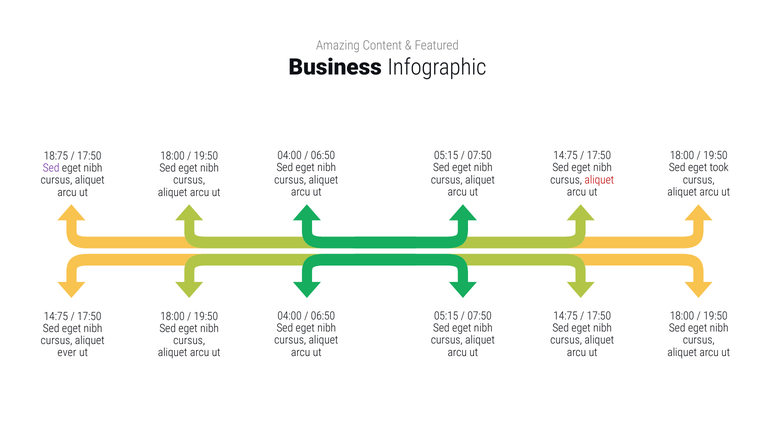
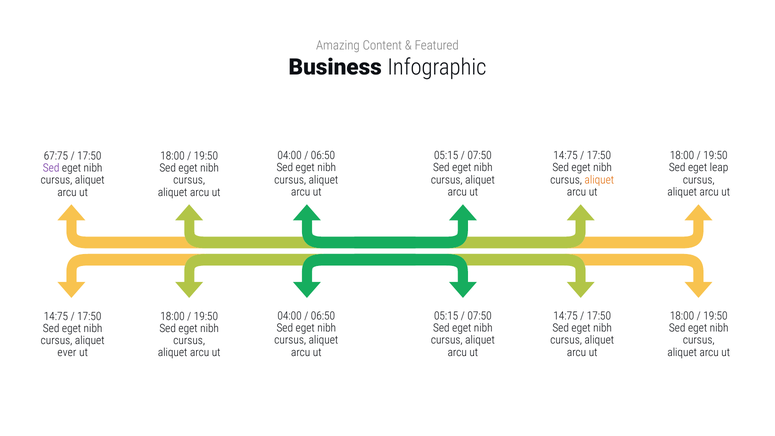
18:75: 18:75 -> 67:75 (56, 156)
took: took -> leap (719, 168)
aliquet colour: red -> orange (599, 180)
